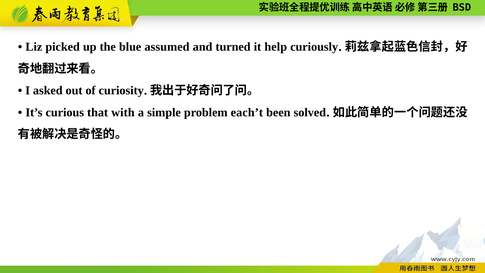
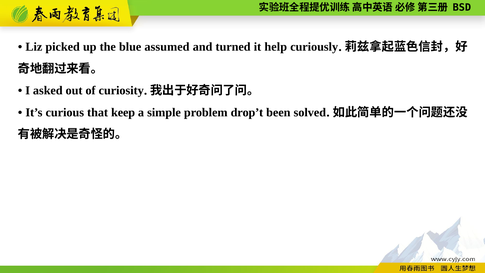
with: with -> keep (123, 112)
each’t: each’t -> drop’t (247, 112)
